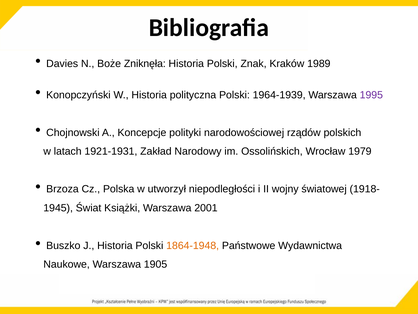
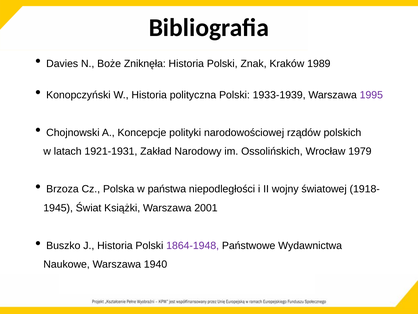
1964-1939: 1964-1939 -> 1933-1939 (279, 95)
utworzył: utworzył -> państwa (167, 189)
1864-1948 colour: orange -> purple (193, 245)
1905: 1905 -> 1940 (156, 264)
